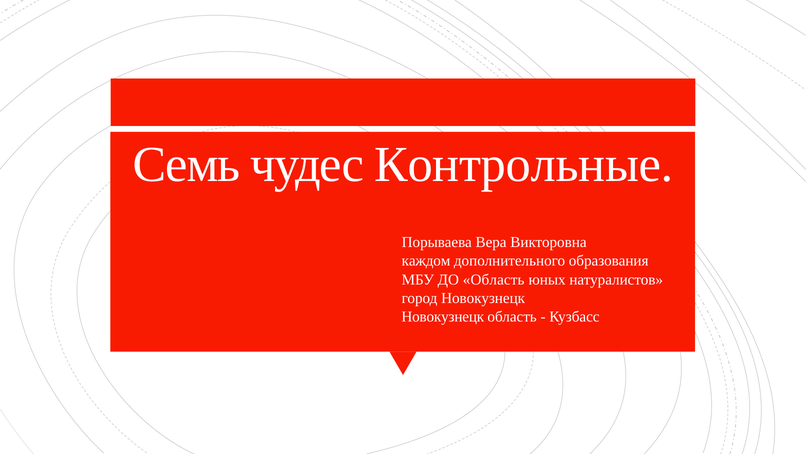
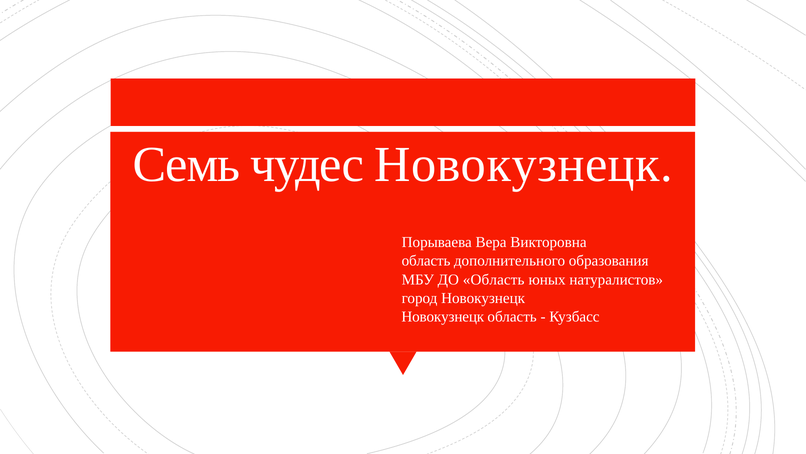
чудес Контрольные: Контрольные -> Новокузнецк (523, 164)
каждом: каждом -> область (426, 261)
